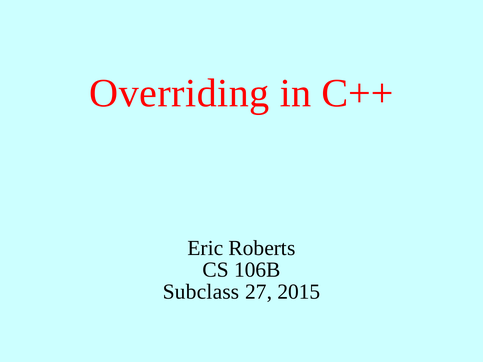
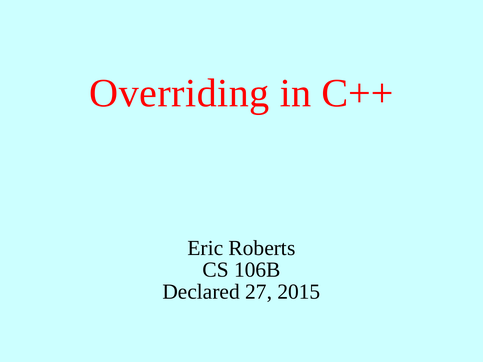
Subclass: Subclass -> Declared (201, 292)
